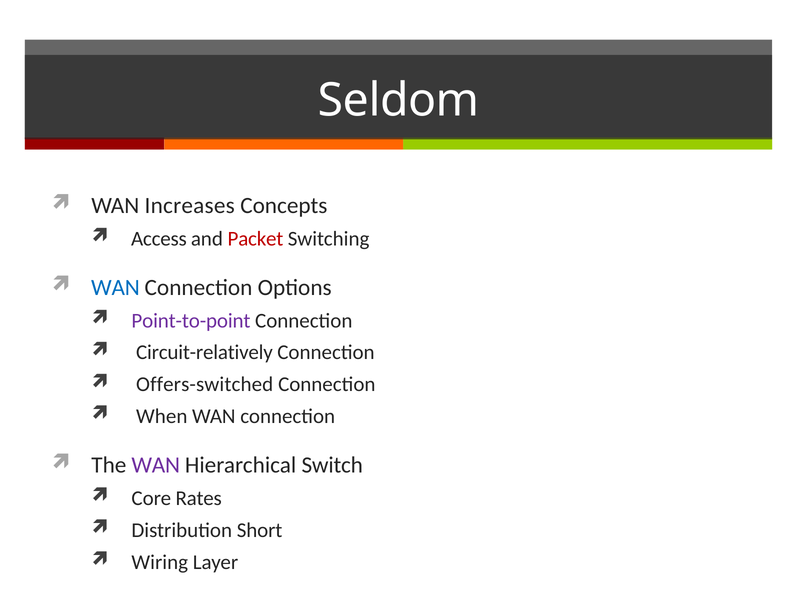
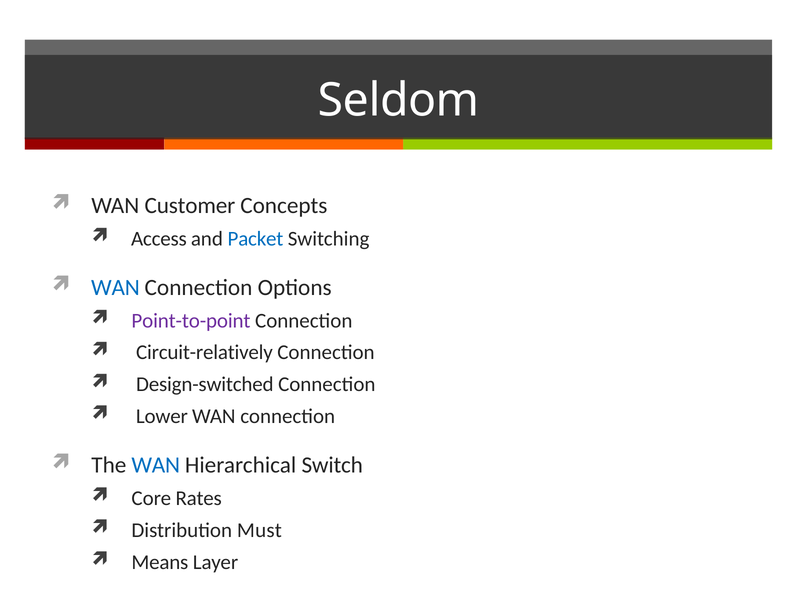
Increases: Increases -> Customer (190, 206)
Packet colour: red -> blue (255, 239)
Offers-switched: Offers-switched -> Design-switched (205, 384)
When: When -> Lower (162, 416)
WAN colour: purple -> blue (156, 465)
Short: Short -> Must (259, 530)
Wiring: Wiring -> Means (160, 562)
